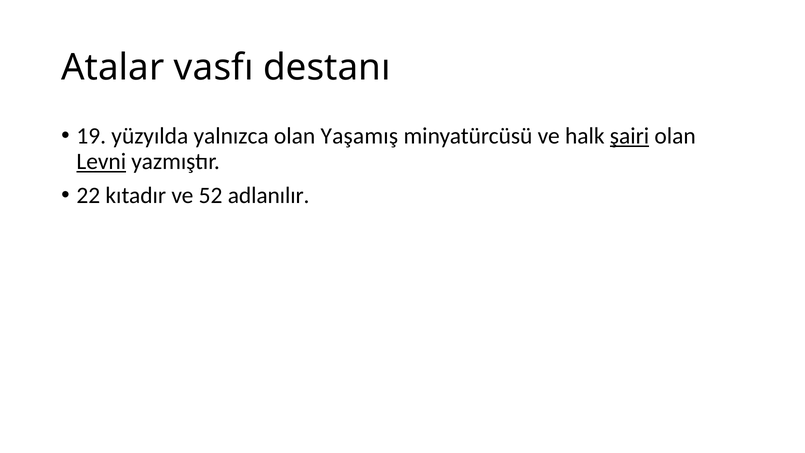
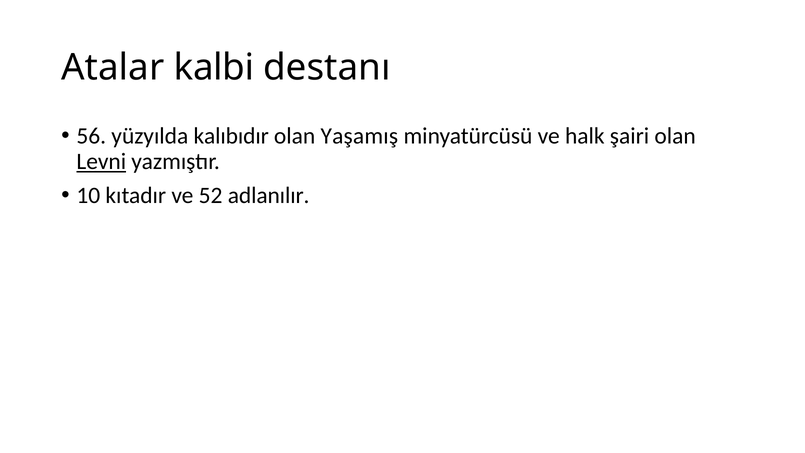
vasfı: vasfı -> kalbi (214, 68)
19: 19 -> 56 (91, 136)
yalnızca: yalnızca -> kalıbıdır (231, 136)
şairi underline: present -> none (630, 136)
22: 22 -> 10 (88, 195)
